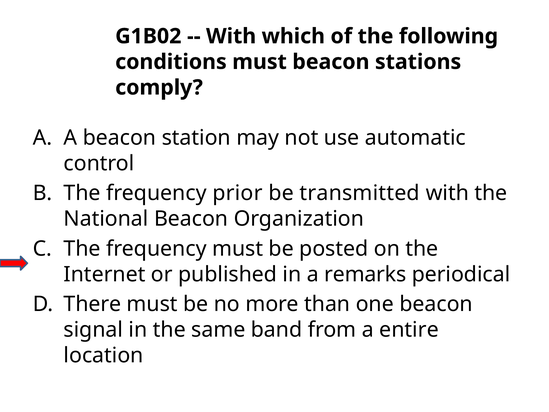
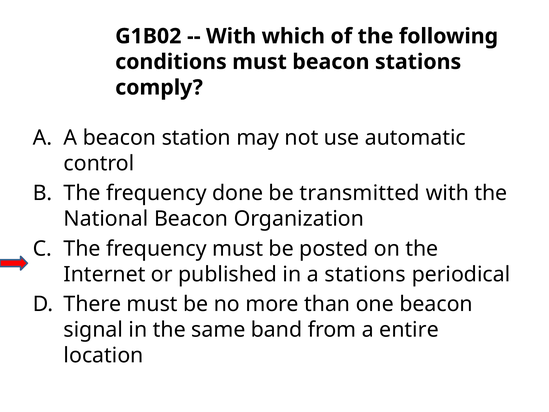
prior: prior -> done (238, 193)
a remarks: remarks -> stations (365, 274)
